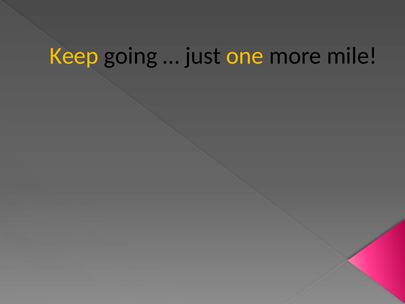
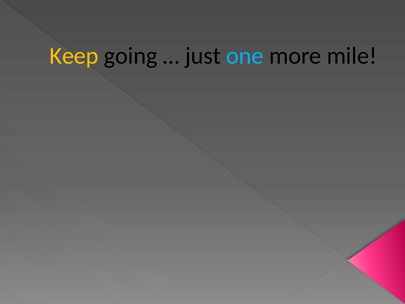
one colour: yellow -> light blue (245, 56)
